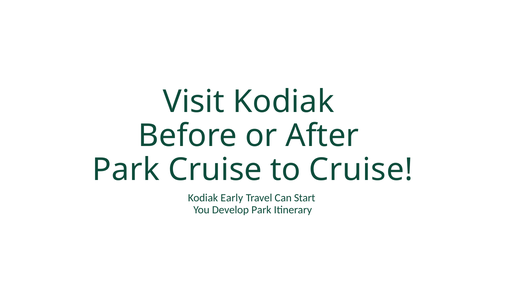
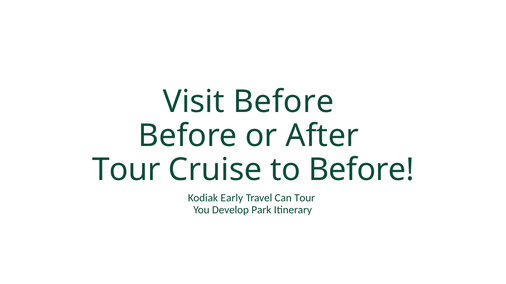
Visit Kodiak: Kodiak -> Before (283, 102)
Park: Park -> Tour (126, 170)
to Cruise: Cruise -> Before (361, 170)
Can Start: Start -> Tour (305, 198)
